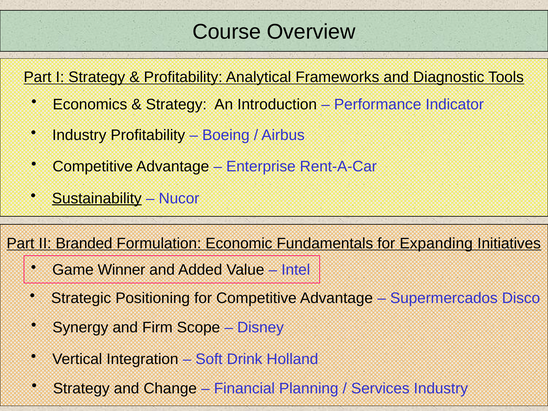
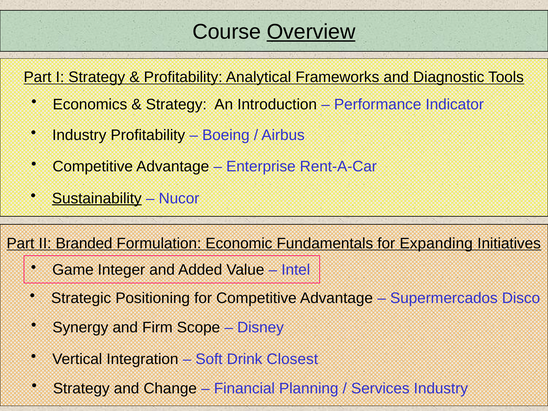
Overview underline: none -> present (311, 32)
Winner: Winner -> Integer (121, 270)
Holland: Holland -> Closest (292, 359)
